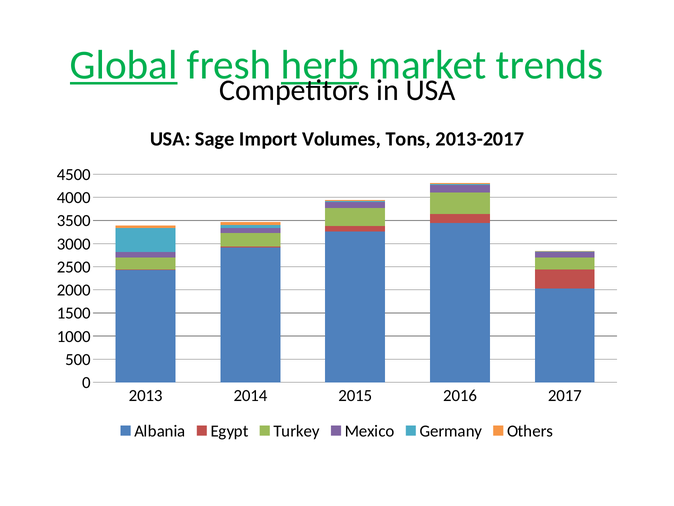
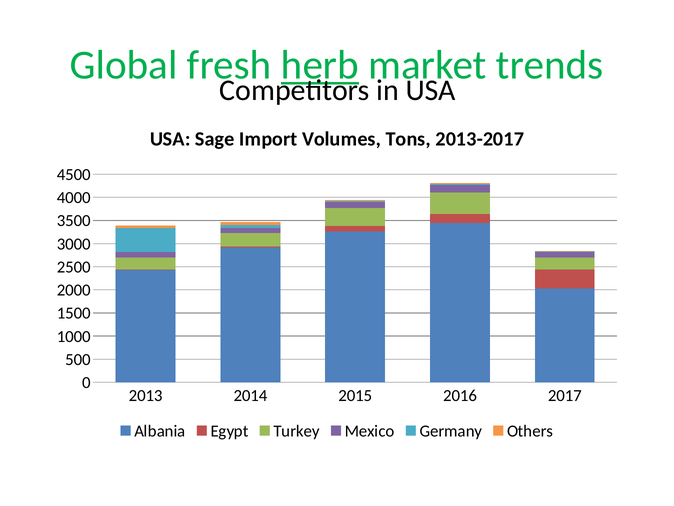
Global underline: present -> none (124, 65)
